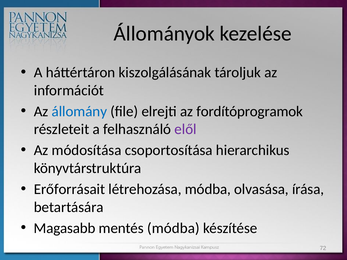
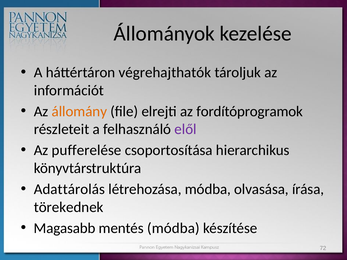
kiszolgálásának: kiszolgálásának -> végrehajthatók (165, 72)
állomány colour: blue -> orange (79, 111)
módosítása: módosítása -> pufferelése (87, 150)
Erőforrásait: Erőforrásait -> Adattárolás (69, 189)
betartására: betartására -> törekednek (69, 207)
